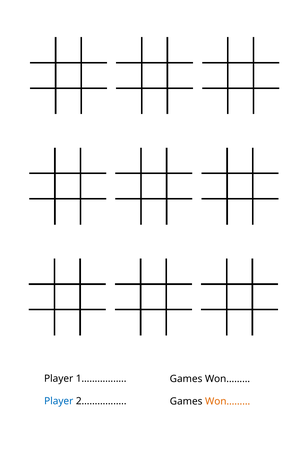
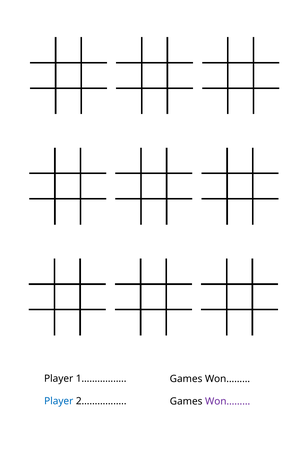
Won……… colour: orange -> purple (228, 401)
